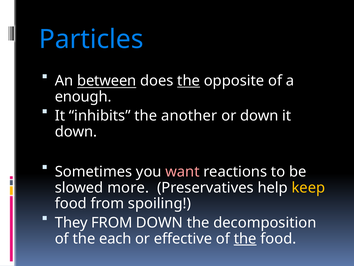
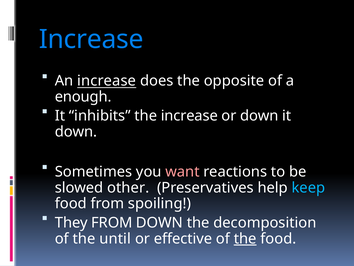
Particles: Particles -> Increase (91, 39)
An between: between -> increase (107, 81)
the underline: present -> none (189, 81)
the another: another -> increase (189, 116)
more: more -> other (128, 187)
keep colour: yellow -> light blue (308, 187)
each: each -> until (115, 238)
